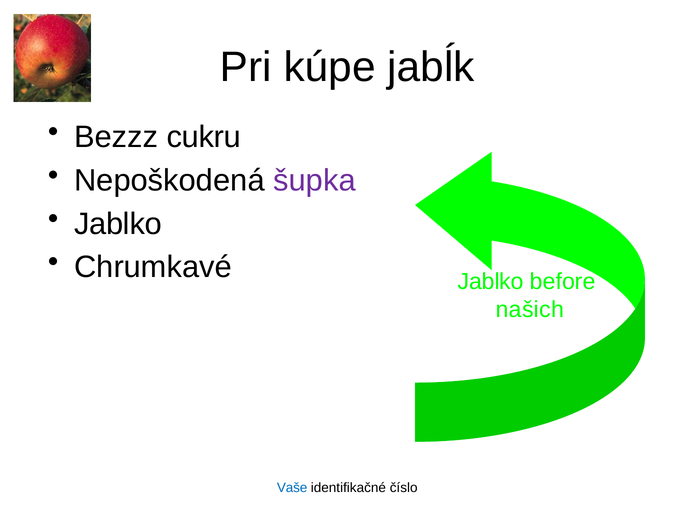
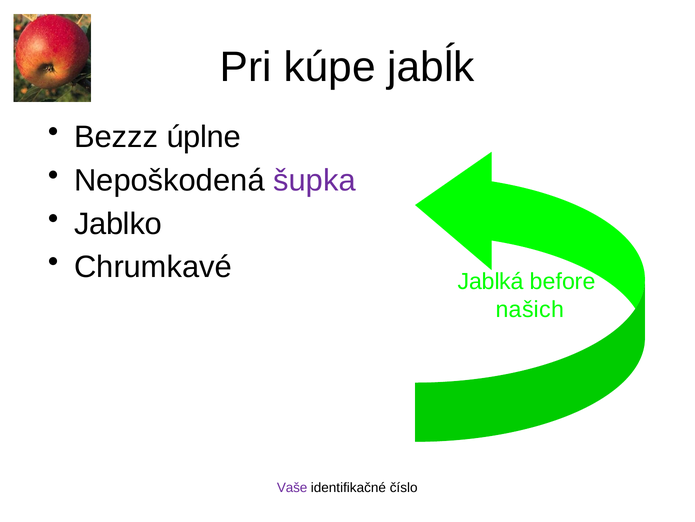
cukru: cukru -> úplne (204, 137)
Chrumkavé Jablko: Jablko -> Jablká (491, 281)
Vaše colour: blue -> purple (292, 487)
